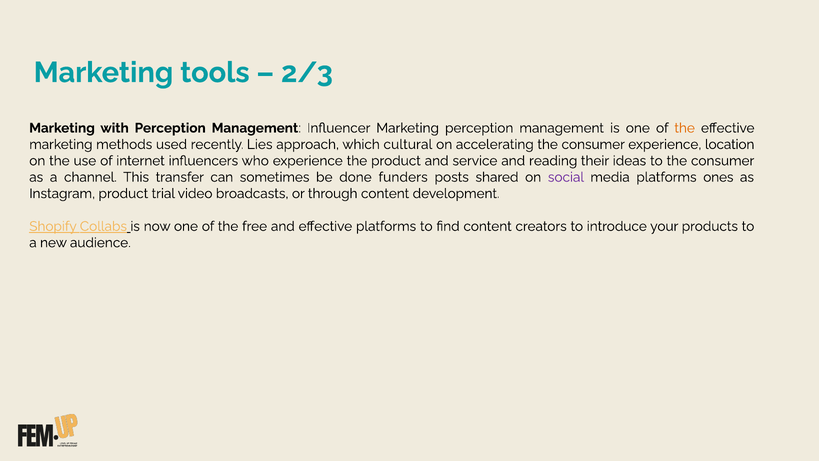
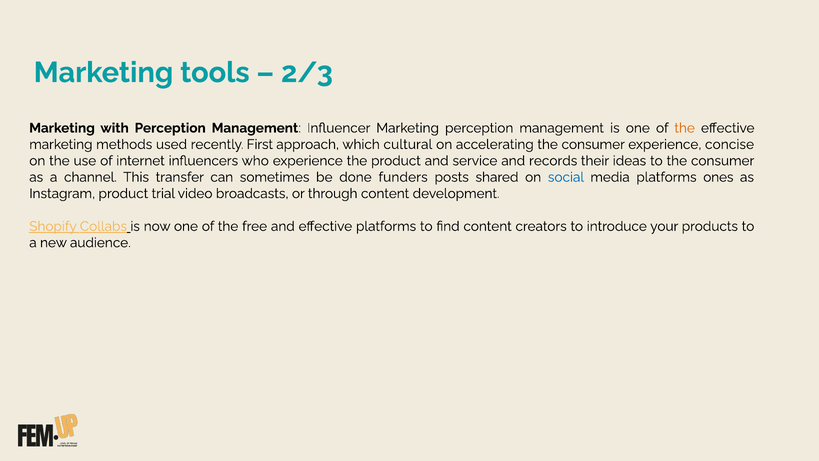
Lies: Lies -> First (260, 144)
location: location -> concise (730, 144)
reading: reading -> records (553, 161)
social colour: purple -> blue (566, 177)
